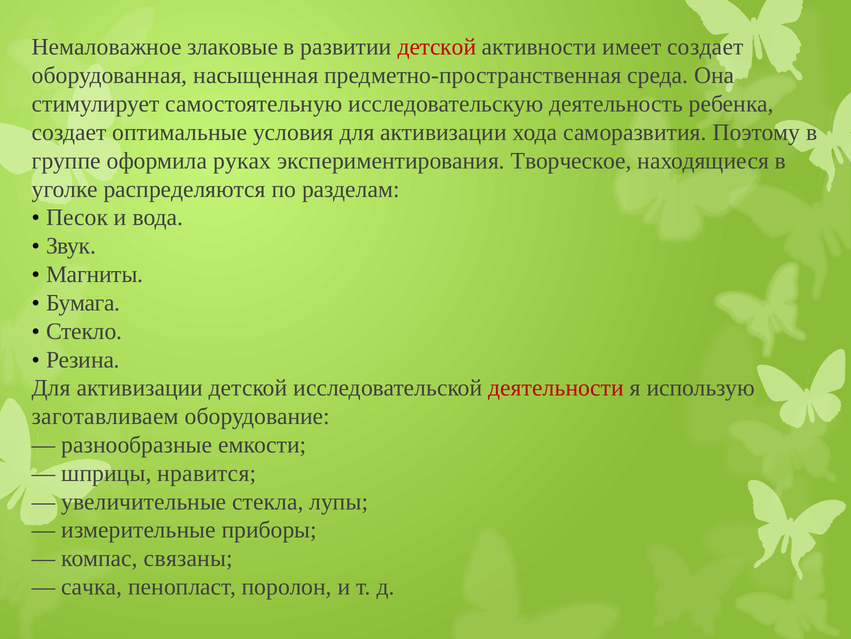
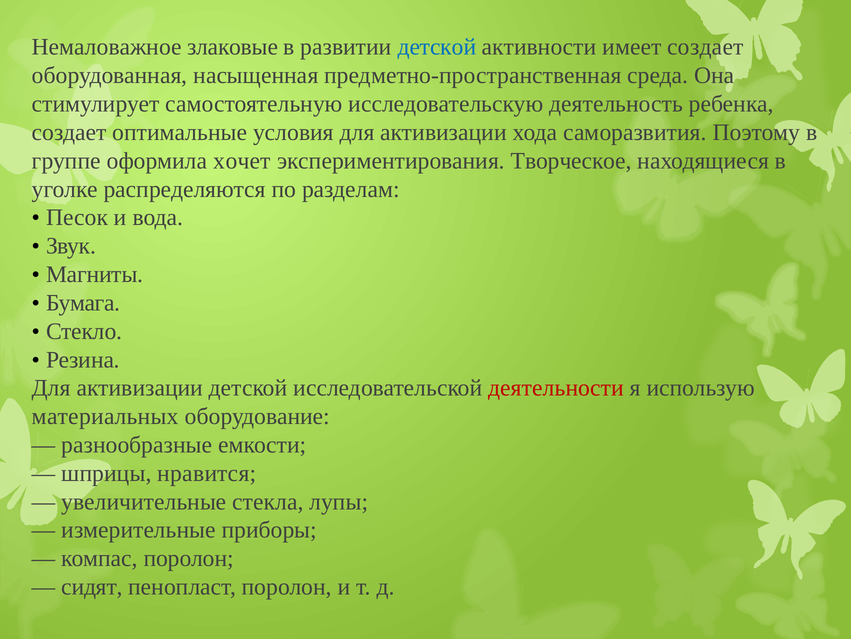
детской colour: red -> blue (437, 47)
руках: руках -> хочет (242, 161)
заготавливаем: заготавливаем -> материальных (105, 416)
компас связаны: связаны -> поролон (189, 558)
сачка: сачка -> сидят (92, 586)
